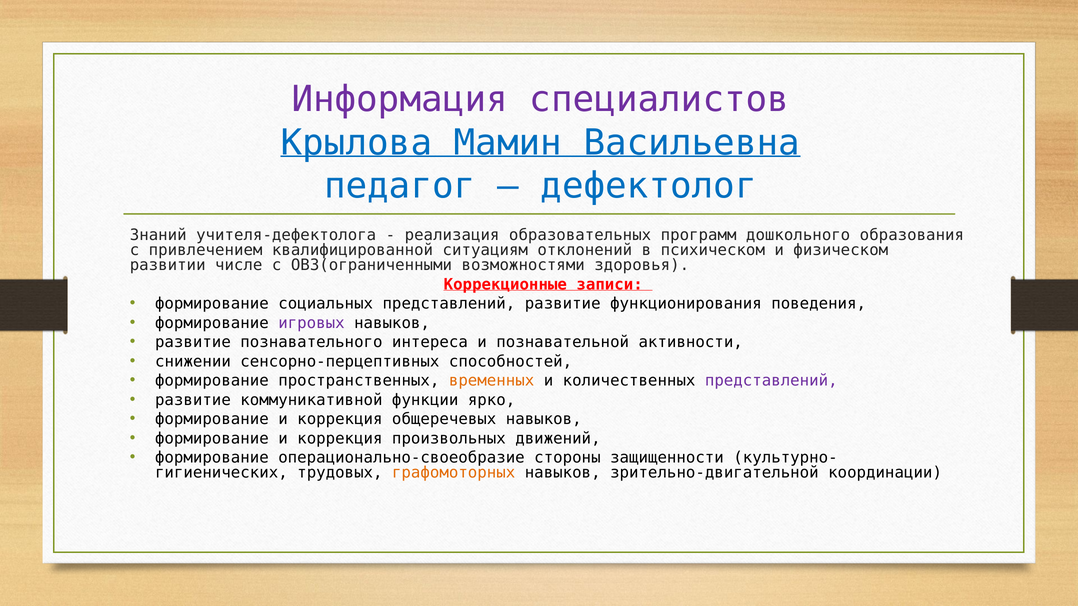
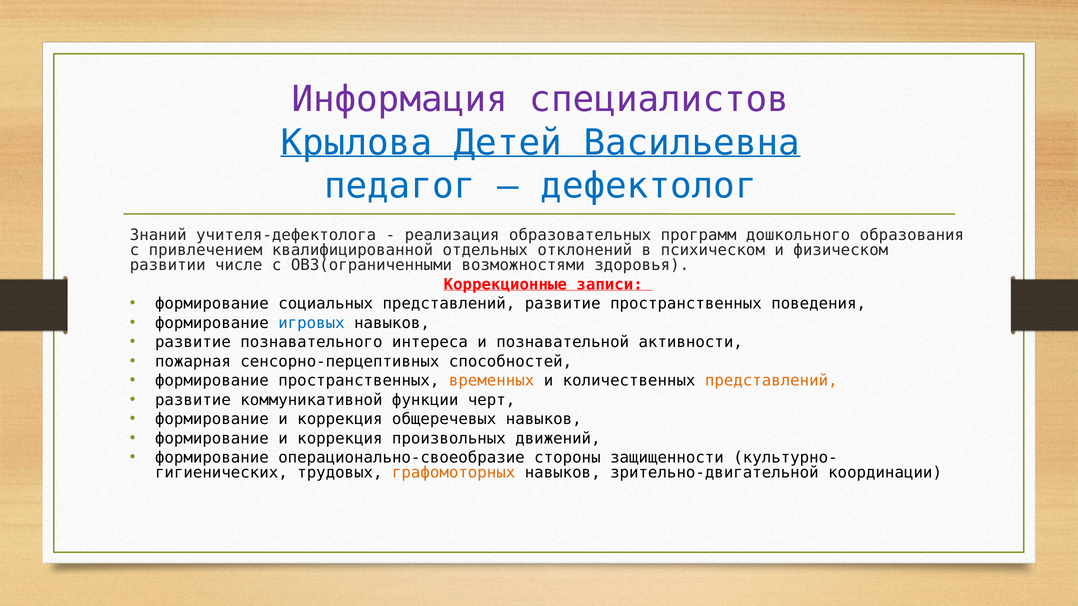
Мамин: Мамин -> Детей (508, 143)
ситуациям: ситуациям -> отдельных (485, 250)
развитие функционирования: функционирования -> пространственных (686, 304)
игровых colour: purple -> blue (311, 323)
снижении: снижении -> пожарная (193, 362)
представлений colour: purple -> orange (771, 381)
ярко: ярко -> черт (492, 400)
